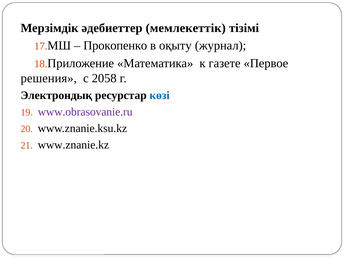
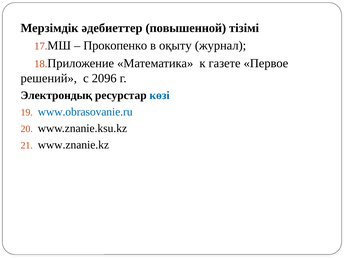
мемлекеттік: мемлекеттік -> повышенной (186, 28)
решения: решения -> решений (49, 78)
2058: 2058 -> 2096 (104, 78)
www.obrasovanie.ru colour: purple -> blue (85, 112)
